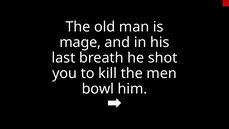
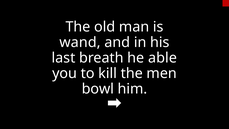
mage: mage -> wand (80, 42)
shot: shot -> able (163, 58)
